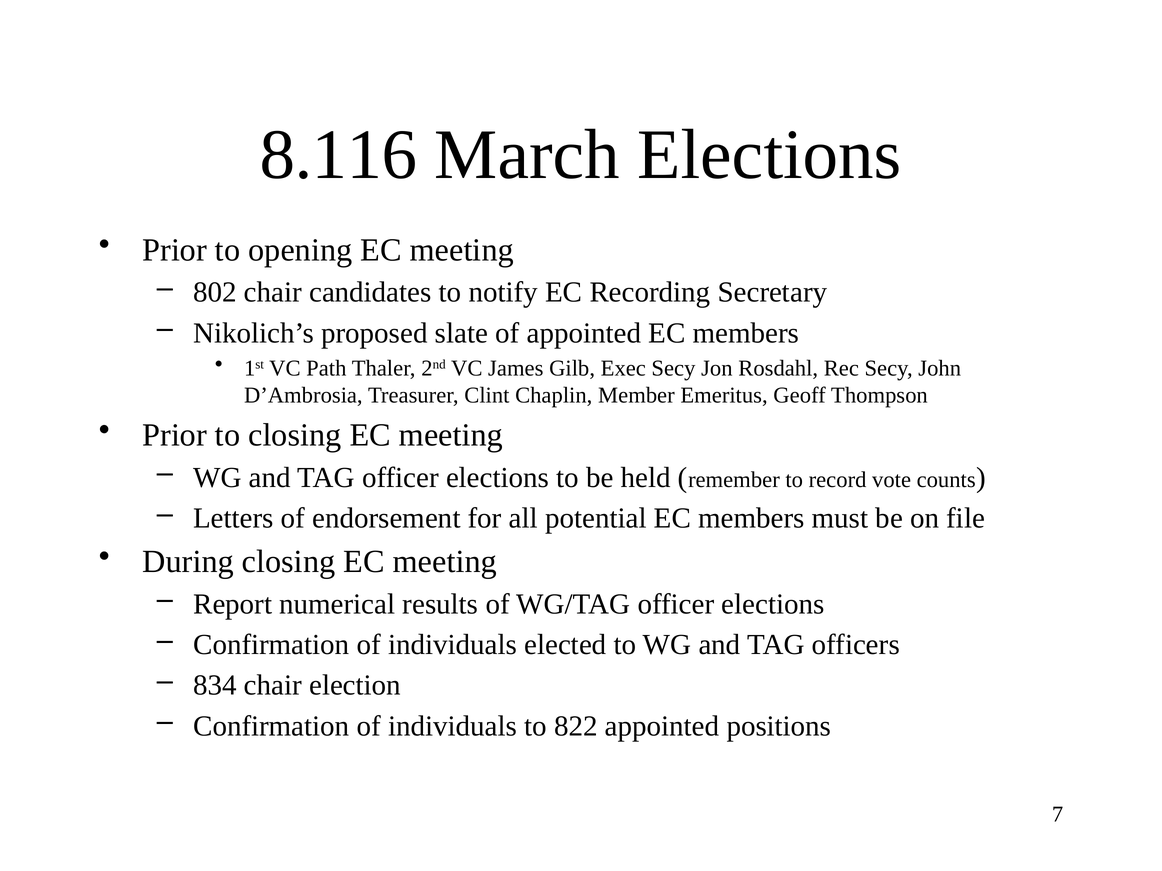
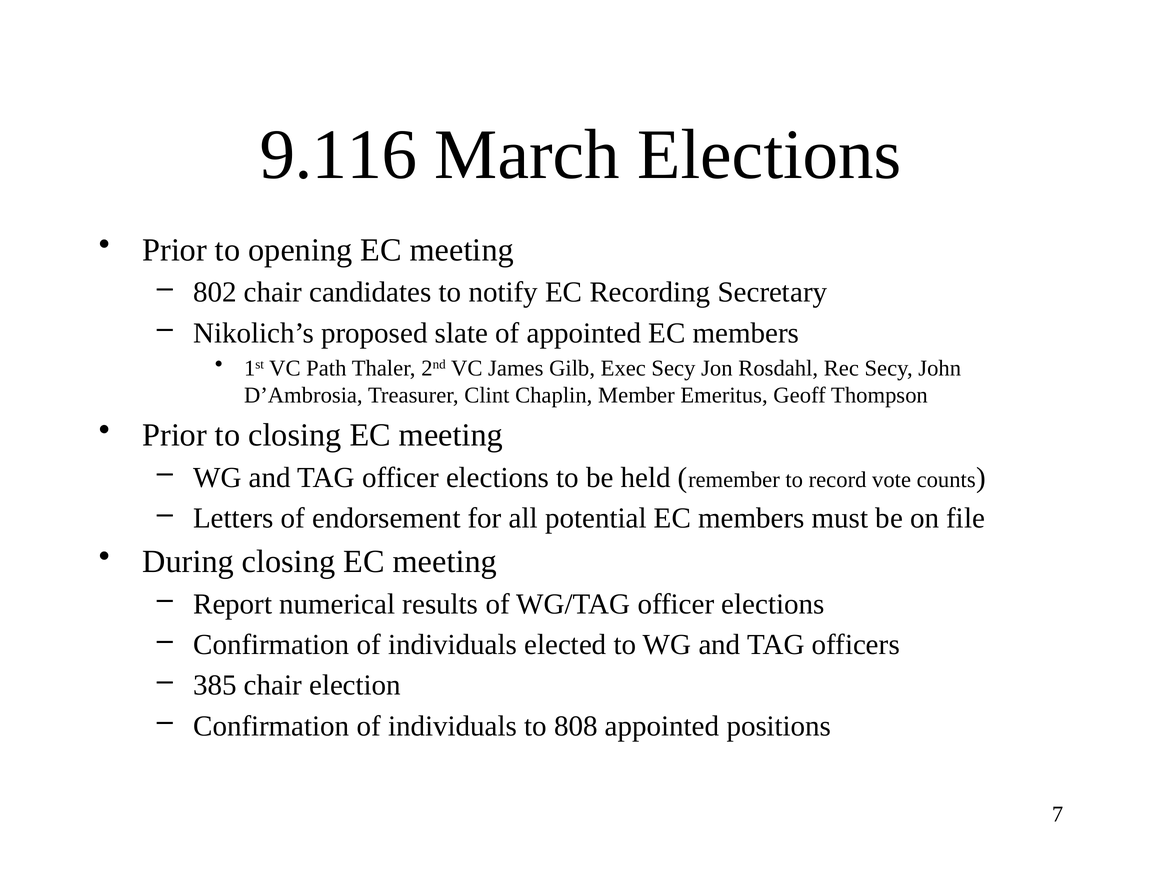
8.116: 8.116 -> 9.116 (338, 155)
834: 834 -> 385 (215, 686)
822: 822 -> 808 (576, 726)
